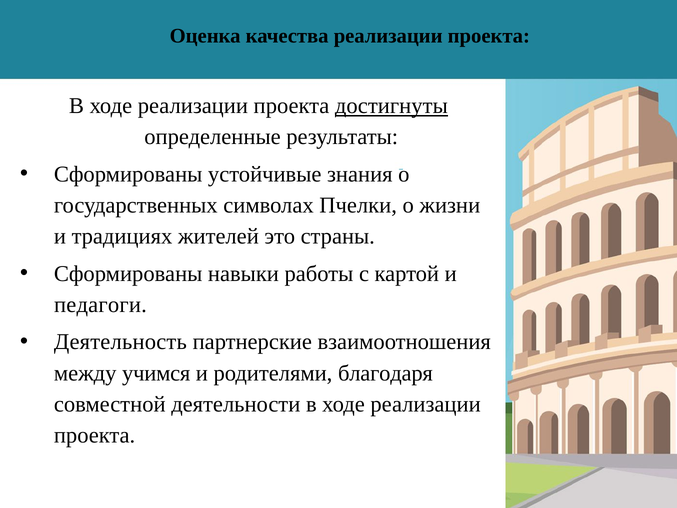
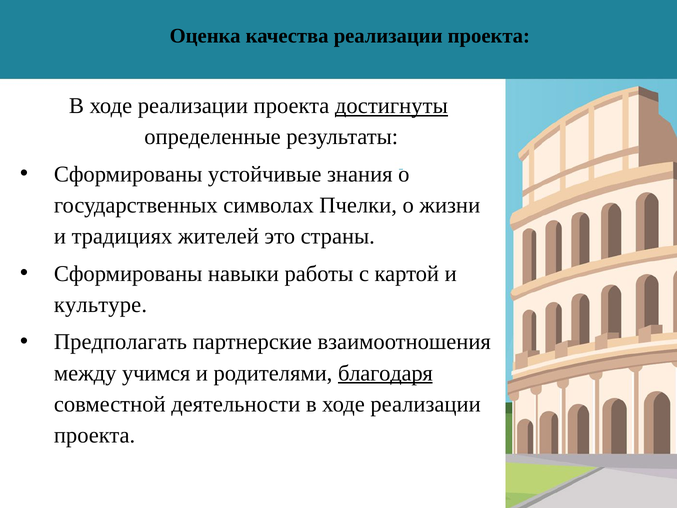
педагоги: педагоги -> культуре (100, 305)
Деятельность: Деятельность -> Предполагать (120, 342)
благодаря underline: none -> present (385, 373)
